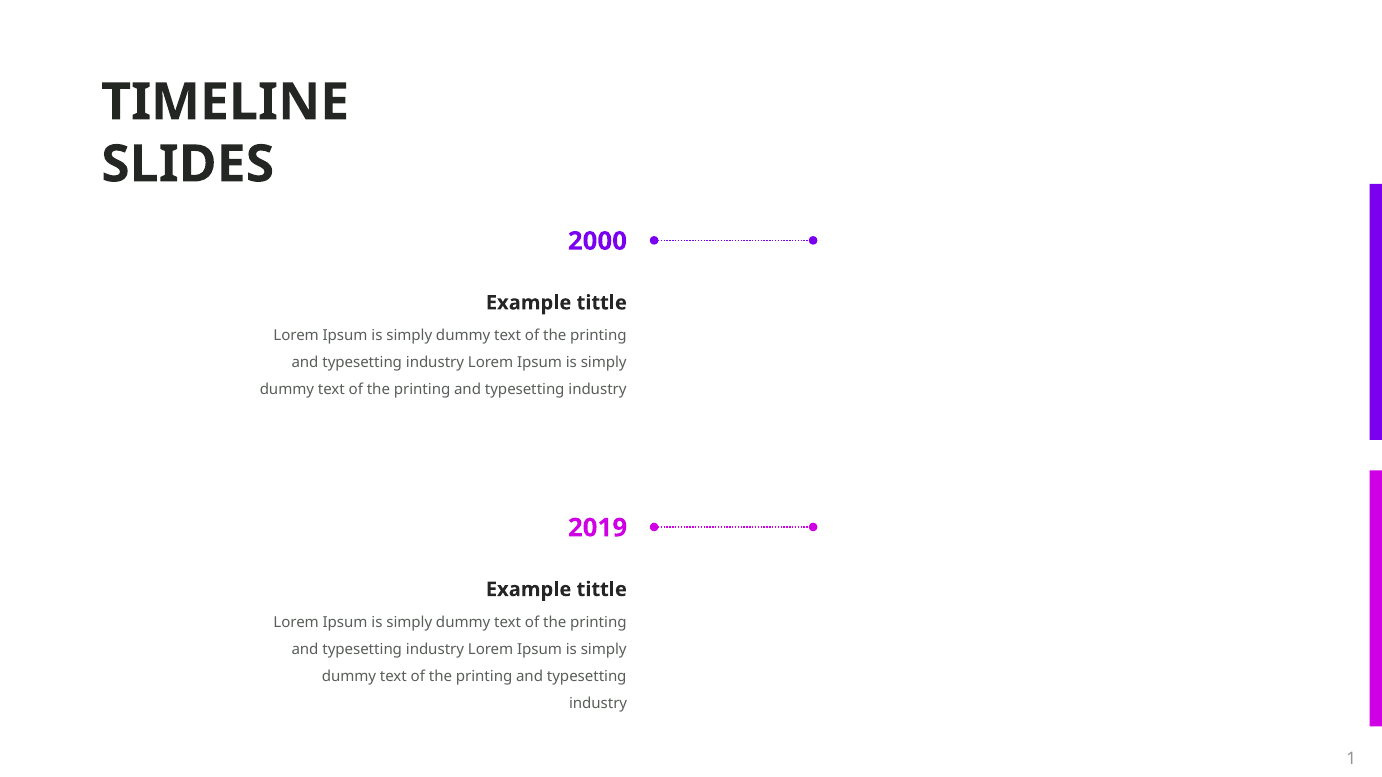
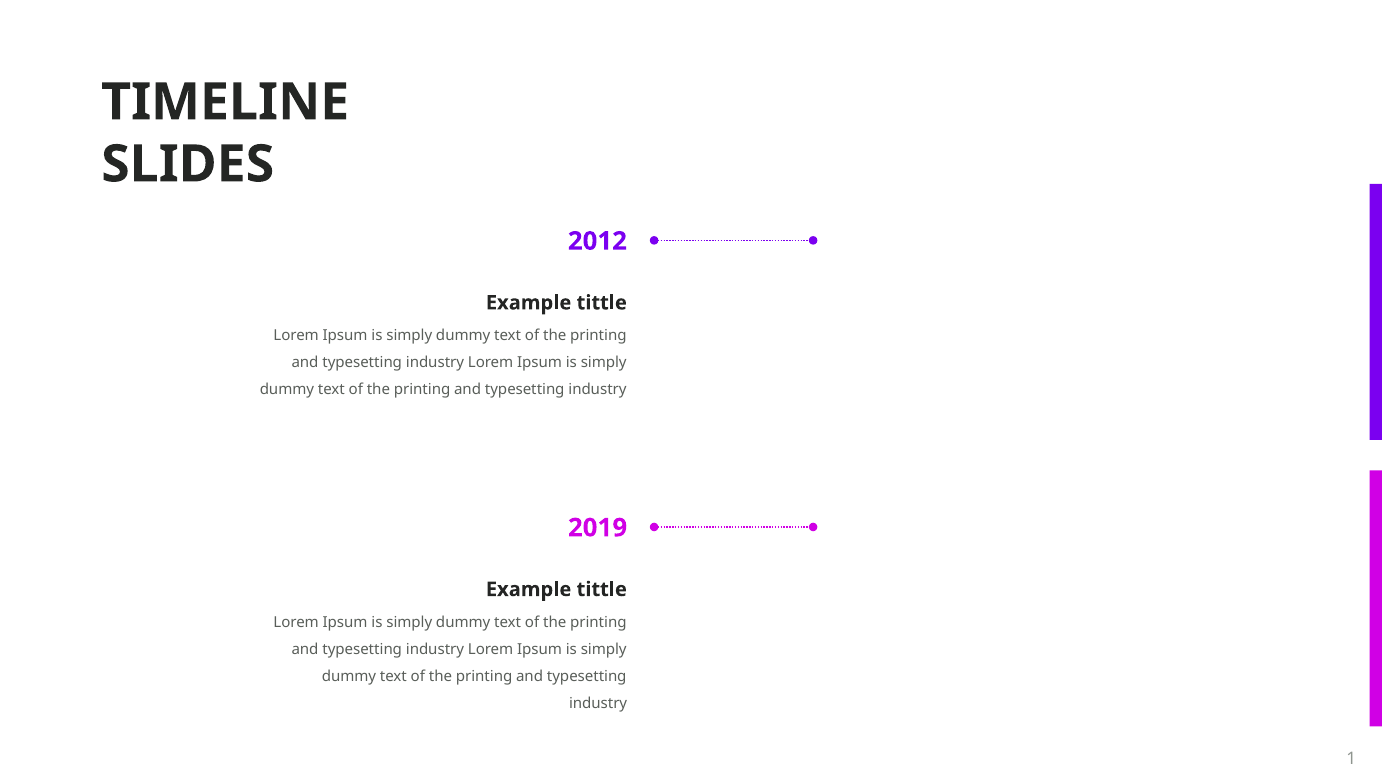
2000: 2000 -> 2012 (597, 241)
